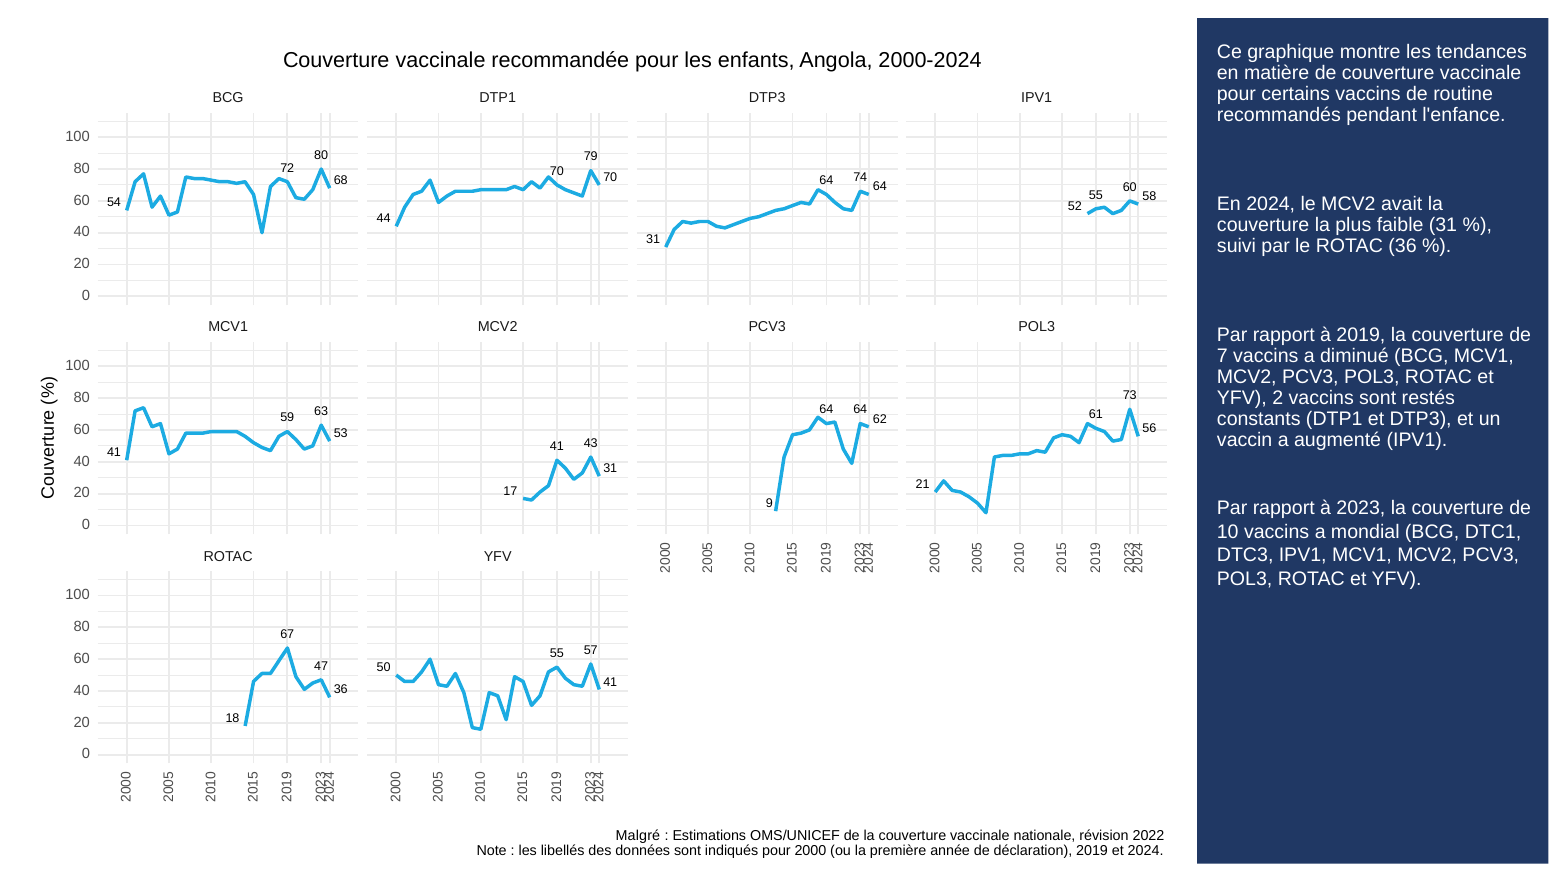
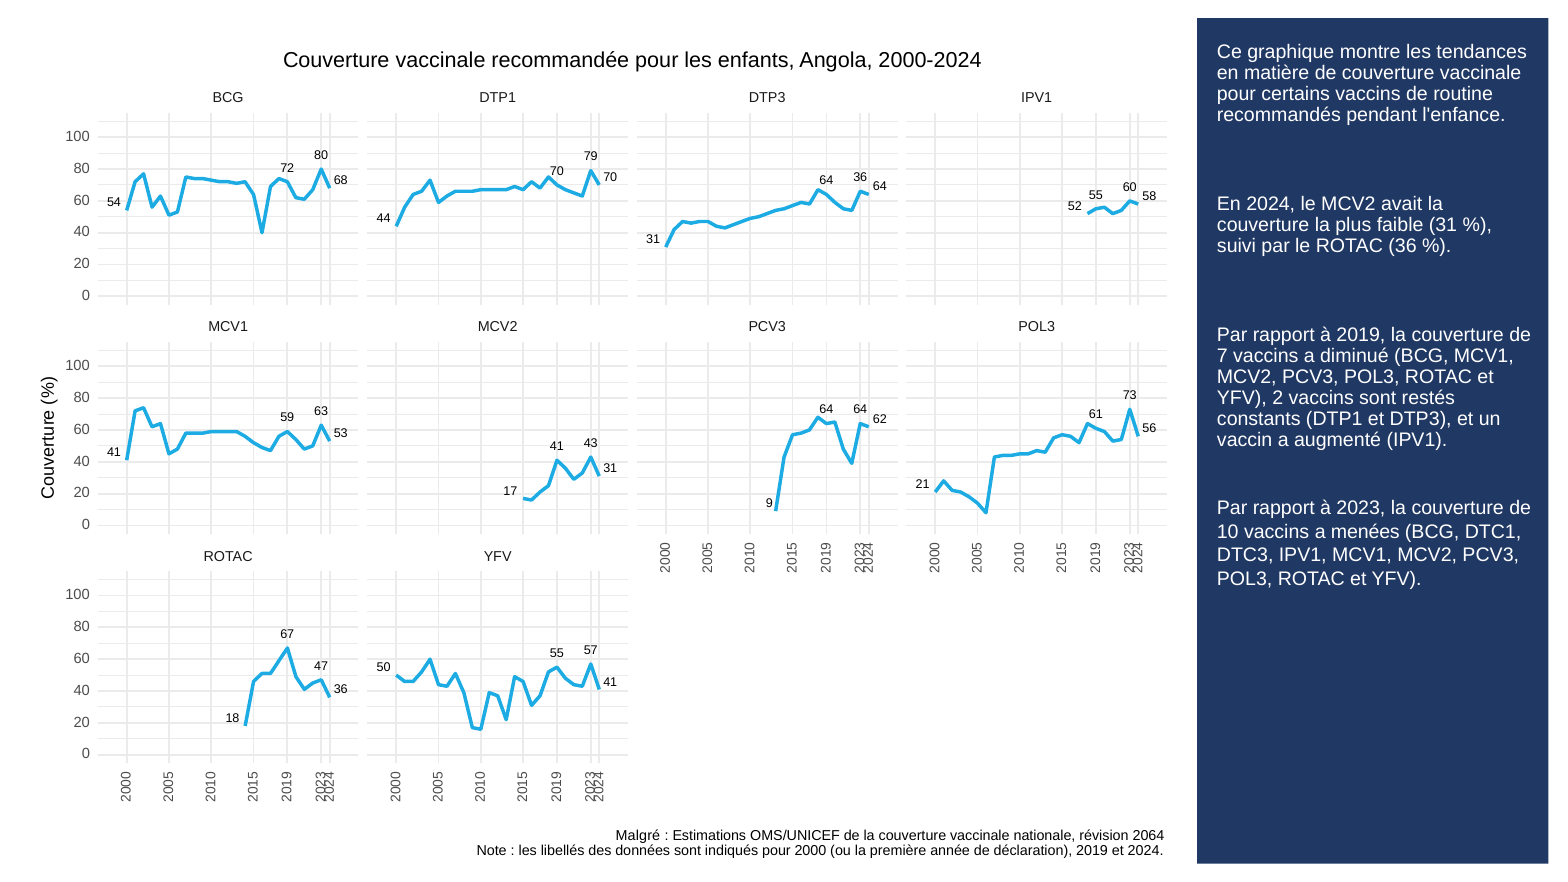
64 74: 74 -> 36 (860, 177)
mondial: mondial -> menées (1365, 532)
2022: 2022 -> 2064 (1148, 836)
